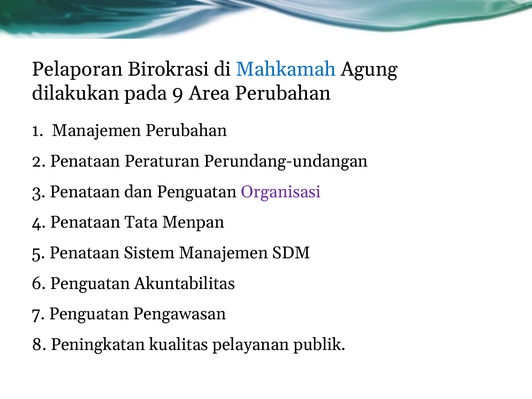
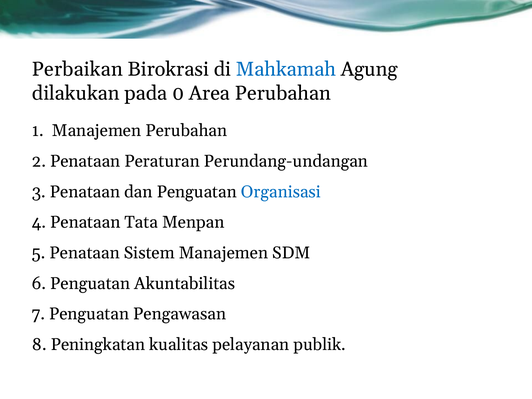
Pelaporan: Pelaporan -> Perbaikan (77, 69)
9: 9 -> 0 (178, 93)
Organisasi colour: purple -> blue (281, 192)
